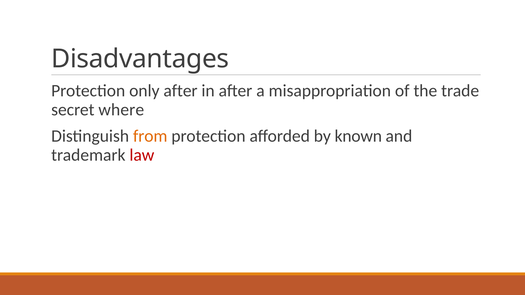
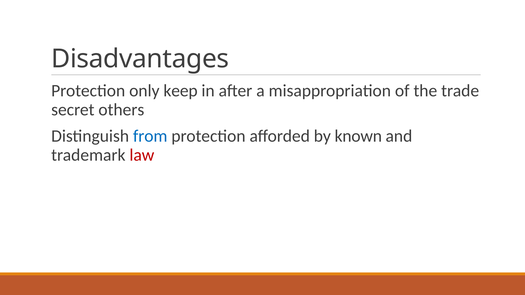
only after: after -> keep (181, 91)
where: where -> others (121, 110)
from colour: orange -> blue (150, 136)
